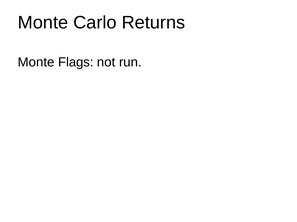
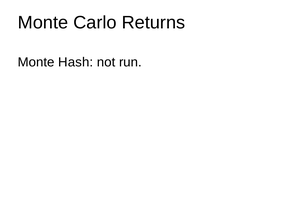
Flags: Flags -> Hash (76, 62)
